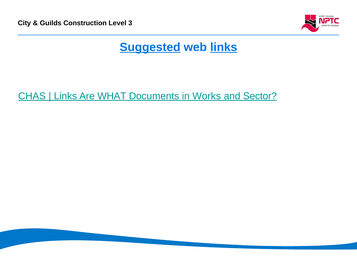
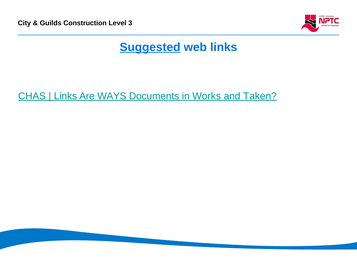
links underline: present -> none (224, 47)
WHAT: WHAT -> WAYS (112, 96)
Sector: Sector -> Taken (260, 96)
